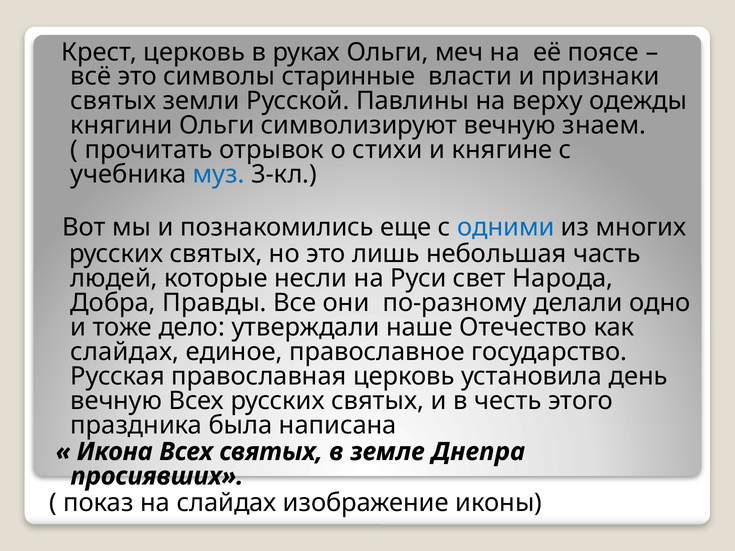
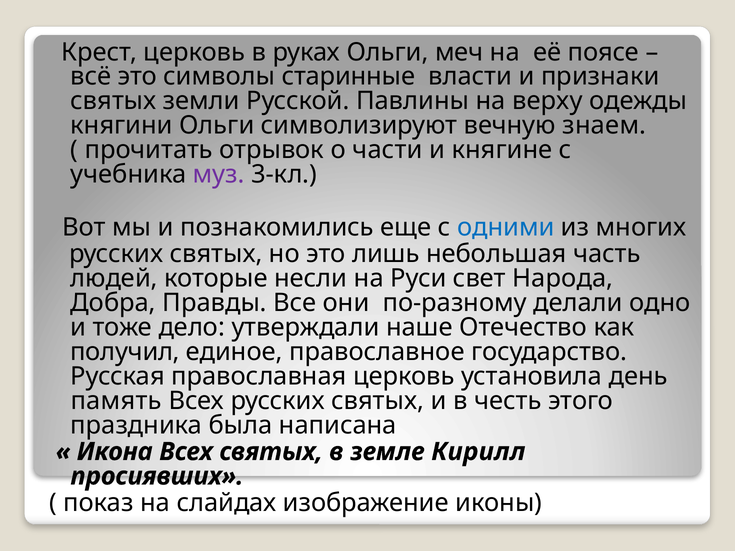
стихи: стихи -> части (387, 150)
муз colour: blue -> purple (219, 175)
слайдах: слайдах -> получил (125, 352)
вечную: вечную -> память (116, 401)
Днепра: Днепра -> Кирилл (478, 452)
